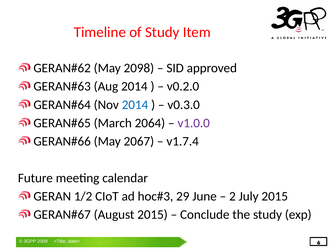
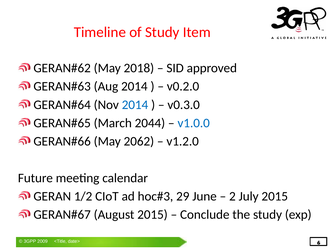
2098: 2098 -> 2018 (139, 68)
2064: 2064 -> 2044 (150, 123)
v1.0.0 colour: purple -> blue (194, 123)
2067: 2067 -> 2062 (139, 141)
v1.7.4: v1.7.4 -> v1.2.0 (183, 141)
